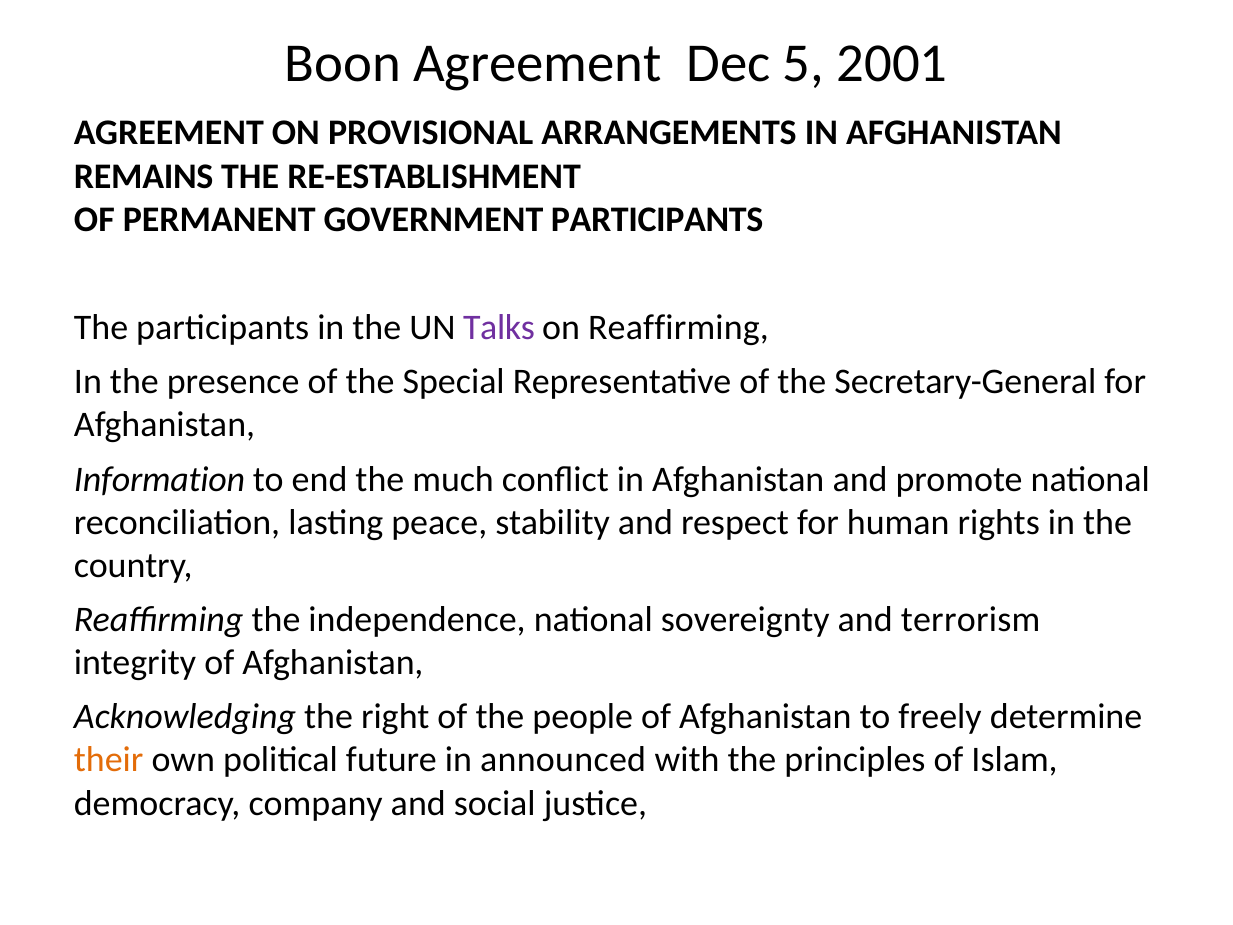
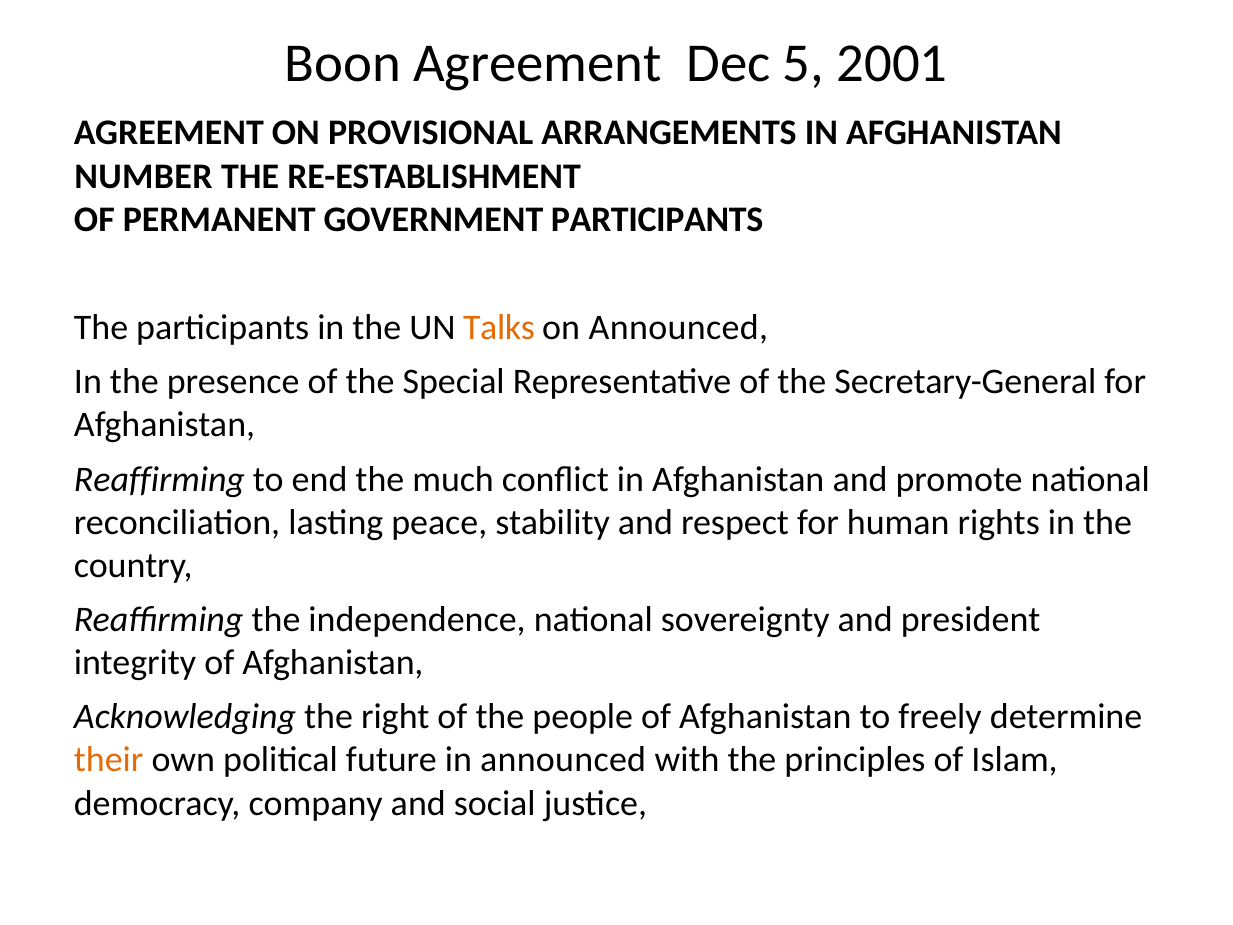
REMAINS: REMAINS -> NUMBER (143, 176)
Talks colour: purple -> orange (499, 328)
on Reaffirming: Reaffirming -> Announced (678, 328)
Information: Information -> Reaffirming (159, 479)
terrorism: terrorism -> president (971, 619)
